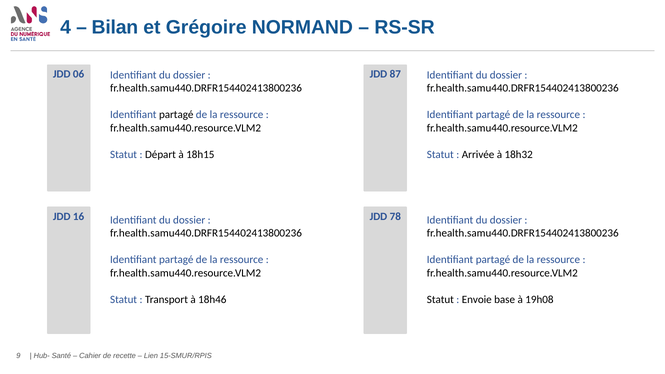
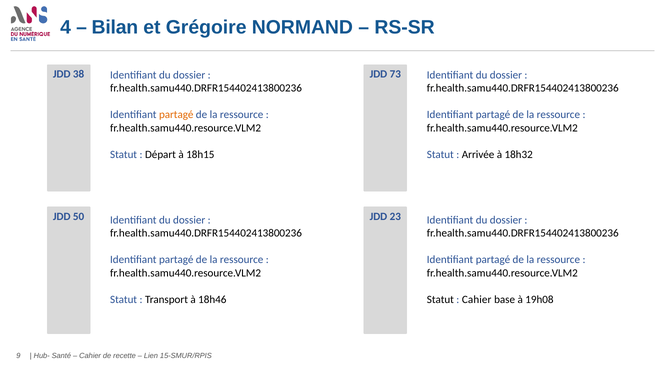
06: 06 -> 38 (79, 74)
87: 87 -> 73 (395, 74)
partagé colour: black -> orange (176, 115)
16: 16 -> 50 (79, 217)
78: 78 -> 23 (395, 217)
Envoie: Envoie -> Cahier (477, 300)
